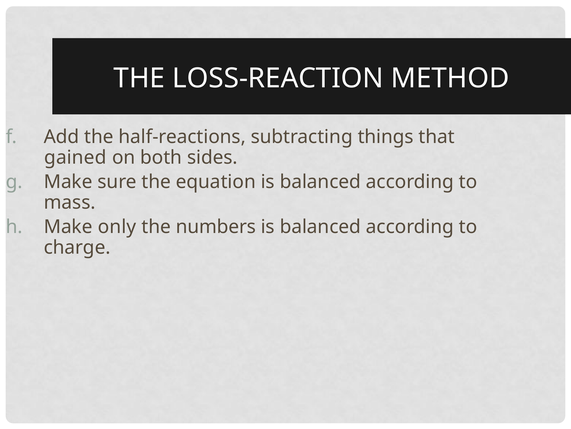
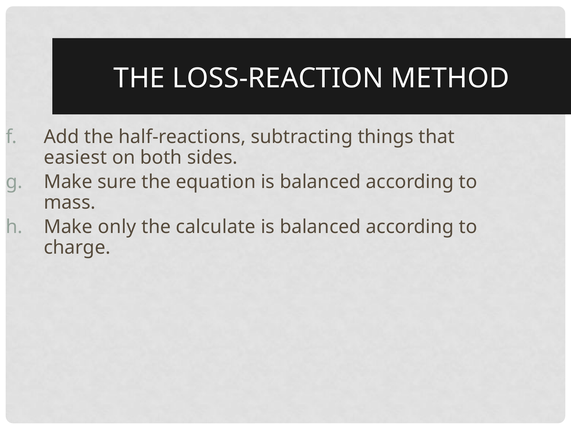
gained: gained -> easiest (75, 157)
numbers: numbers -> calculate (216, 227)
